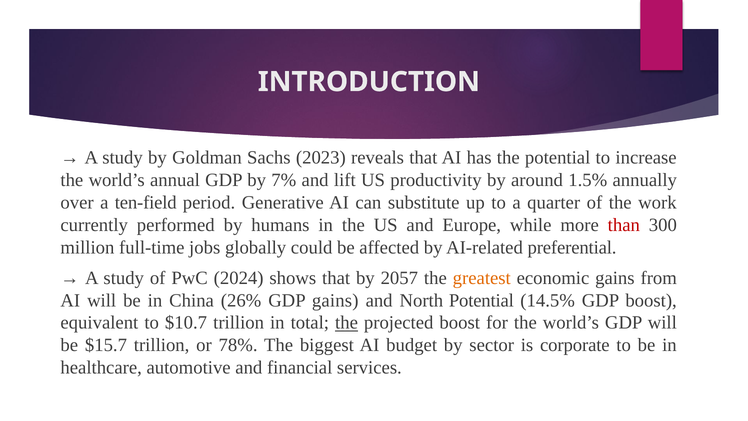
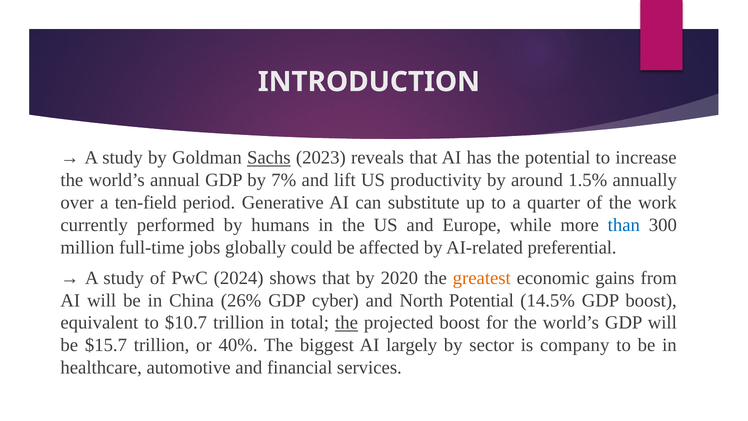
Sachs underline: none -> present (269, 158)
than colour: red -> blue (624, 225)
2057: 2057 -> 2020 (399, 278)
GDP gains: gains -> cyber (335, 300)
78%: 78% -> 40% (238, 345)
budget: budget -> largely (412, 345)
corporate: corporate -> company (575, 345)
